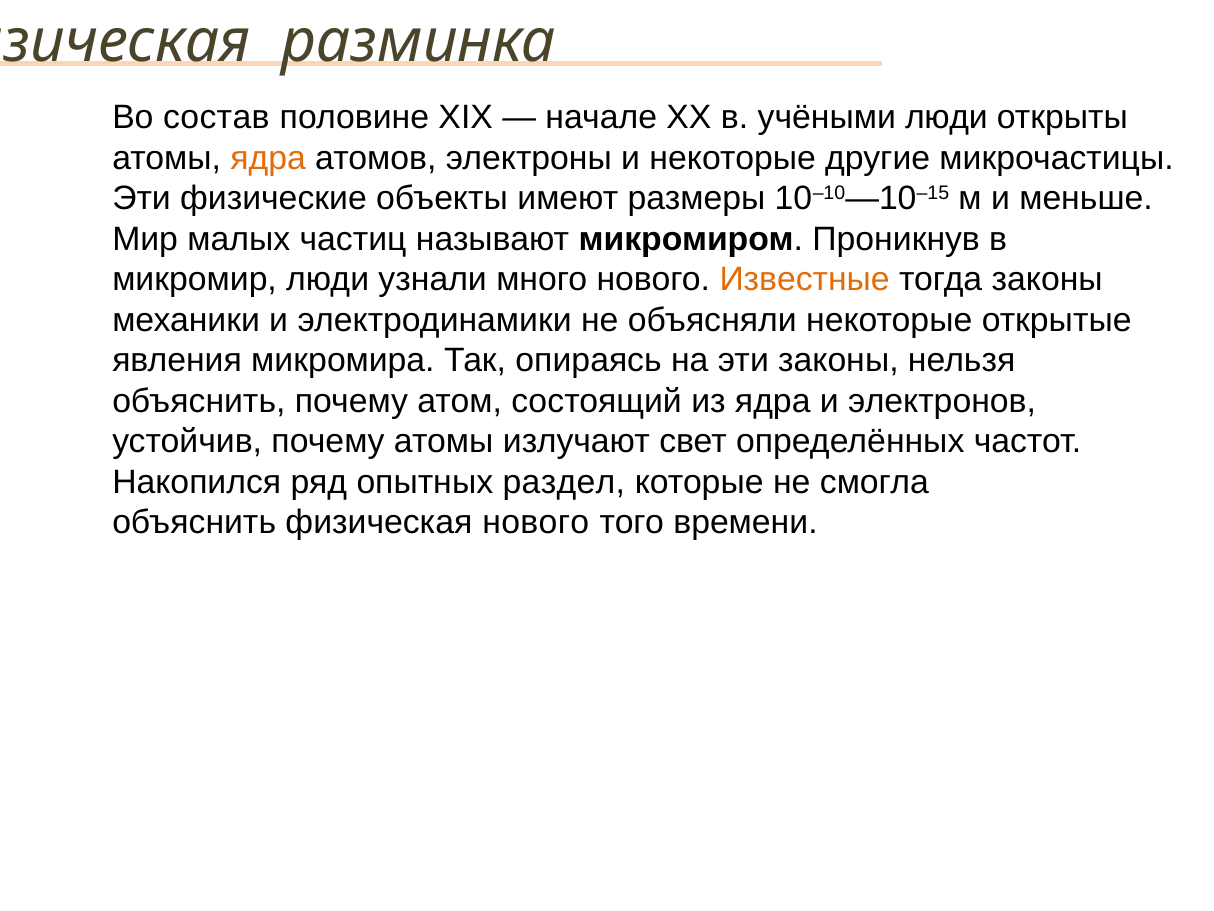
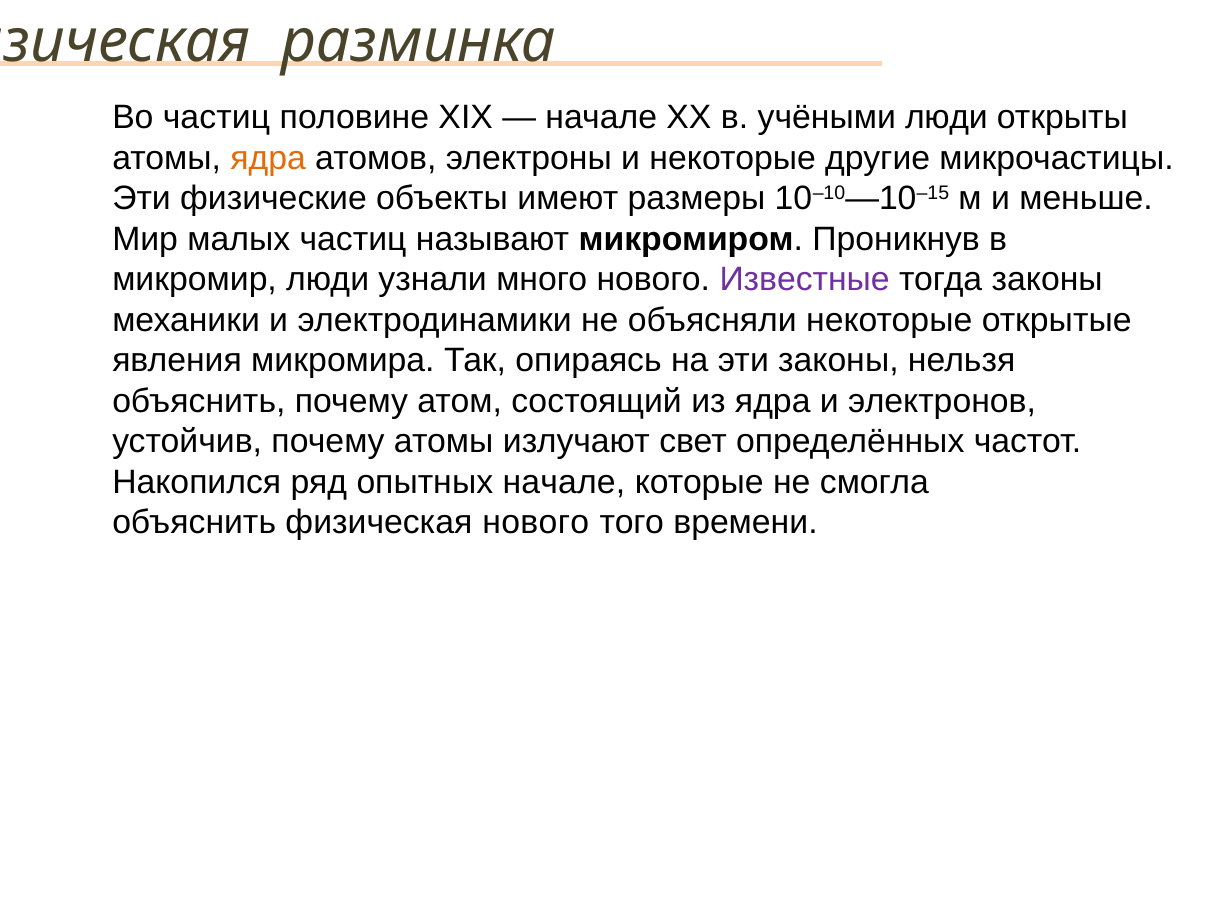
Во состав: состав -> частиц (216, 117)
Известные colour: orange -> purple (805, 279)
опытных раздел: раздел -> начале (564, 482)
